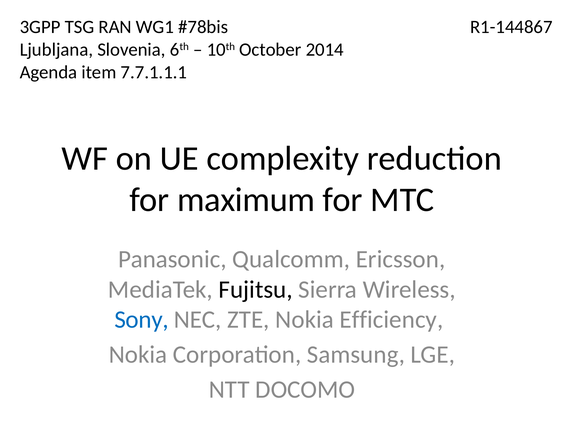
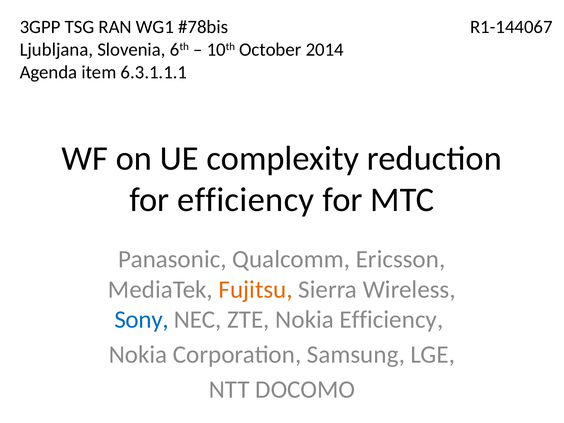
R1-144867: R1-144867 -> R1-144067 (511, 27)
7.7.1.1.1: 7.7.1.1.1 -> 6.3.1.1.1 (154, 72)
for maximum: maximum -> efficiency (246, 200)
Fujitsu colour: black -> orange (256, 289)
